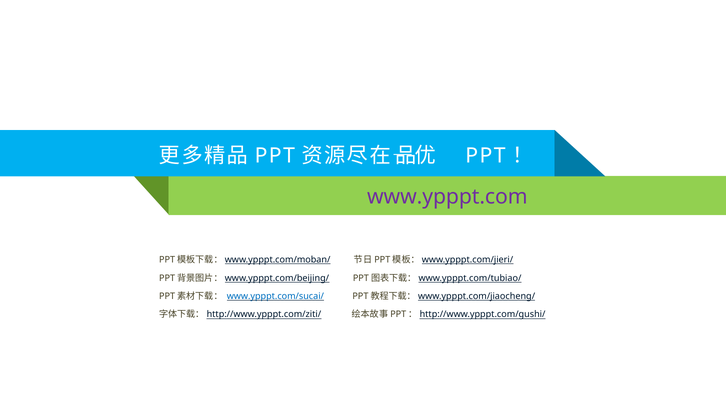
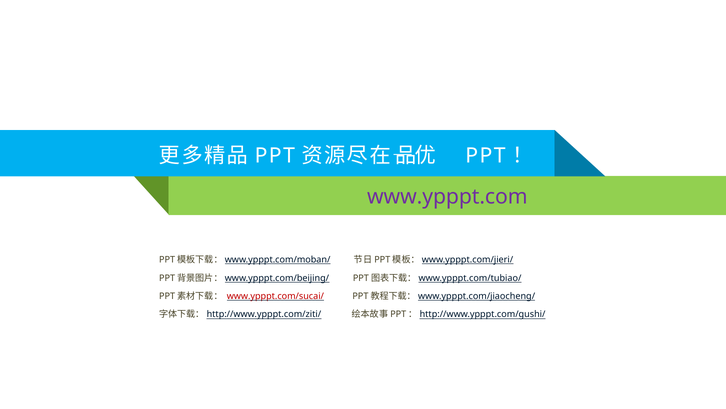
www.ypppt.com/sucai/ colour: blue -> red (275, 296)
